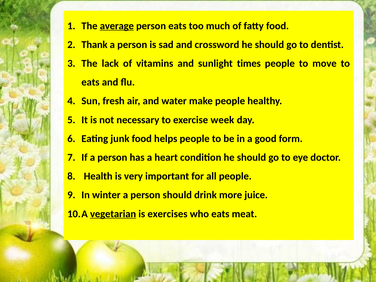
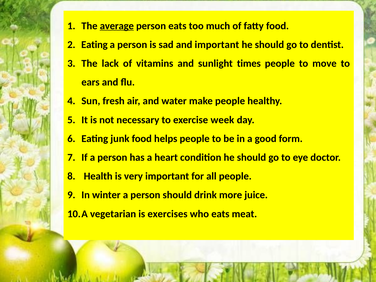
Thank: Thank -> Eating (94, 45)
and crossword: crossword -> important (217, 45)
eats: eats -> ears (90, 82)
vegetarian underline: present -> none (113, 214)
